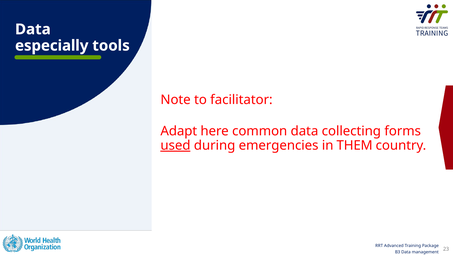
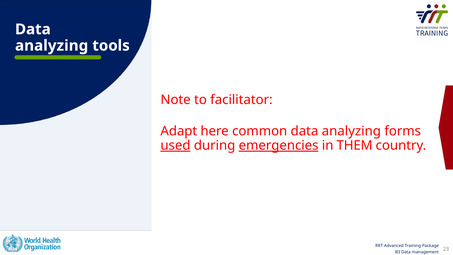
especially: especially -> analyzing (52, 46)
common data collecting: collecting -> analyzing (351, 131)
emergencies underline: none -> present (279, 145)
